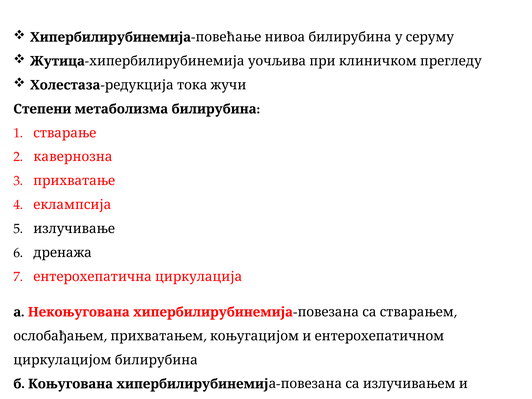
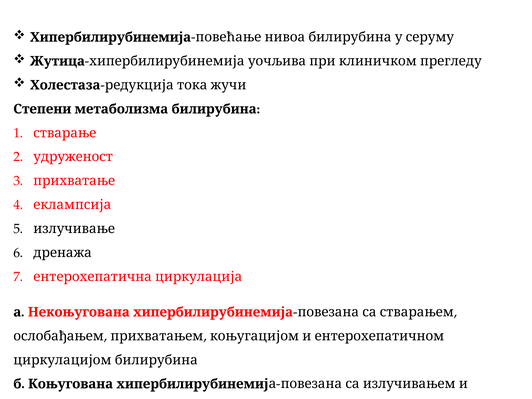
кавернозна: кавернозна -> удруженост (73, 157)
